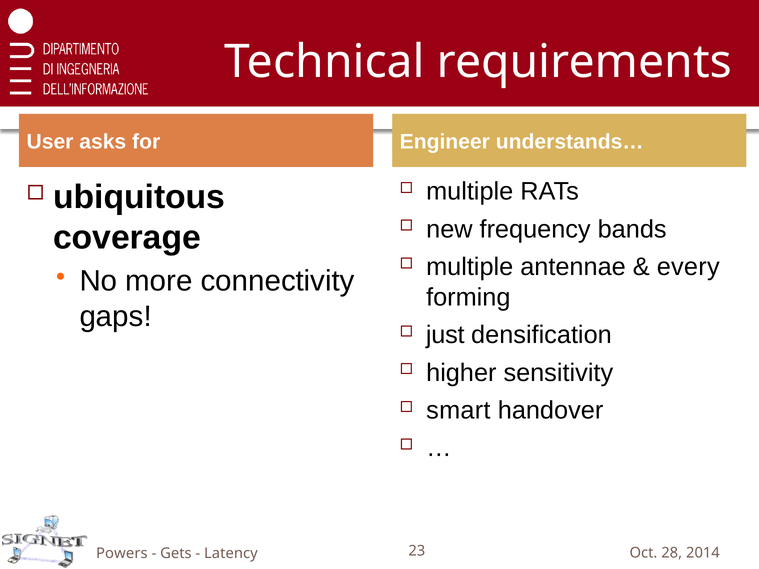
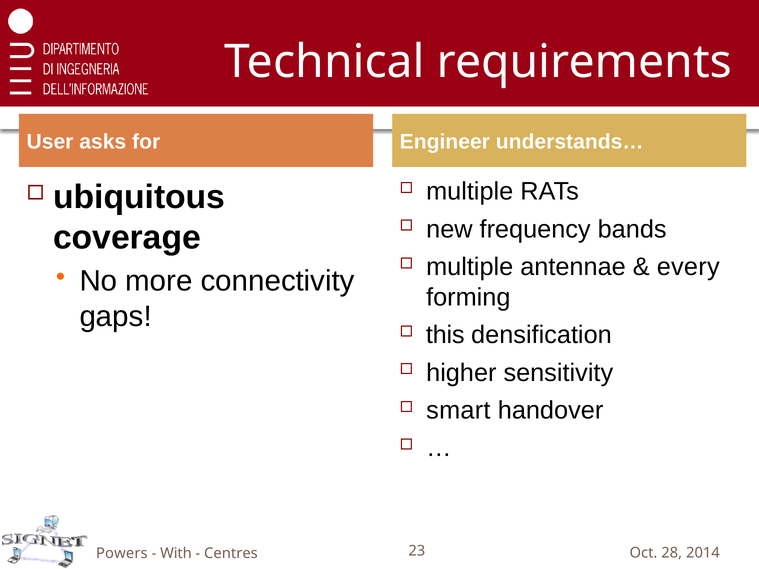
just: just -> this (445, 335)
Gets: Gets -> With (176, 554)
Latency: Latency -> Centres (231, 554)
